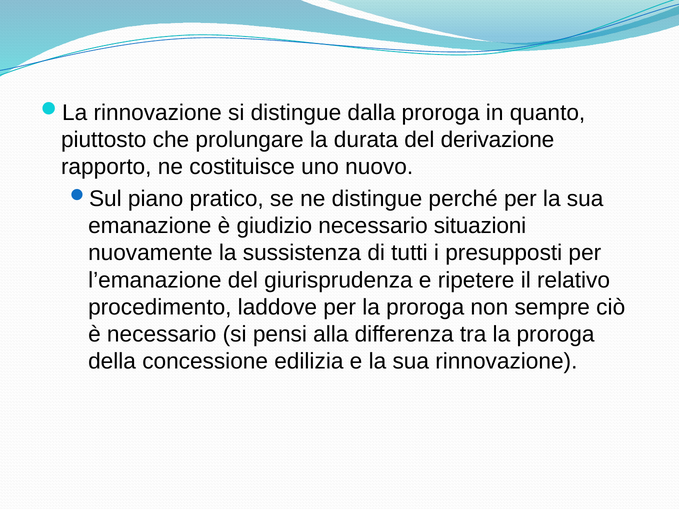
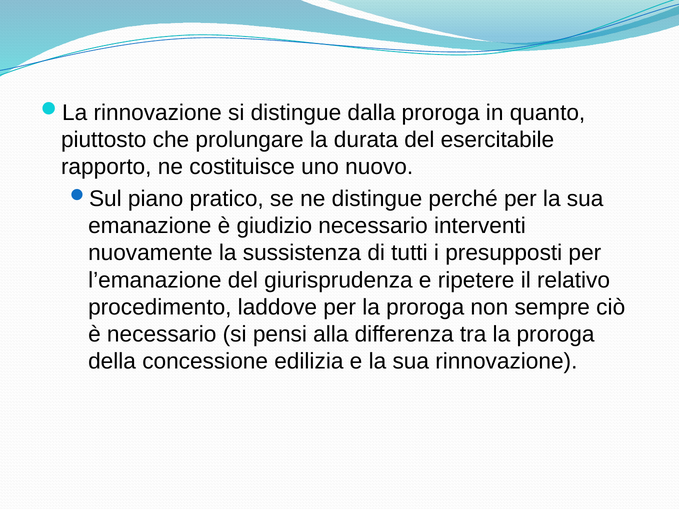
derivazione: derivazione -> esercitabile (497, 140)
situazioni: situazioni -> interventi (480, 226)
